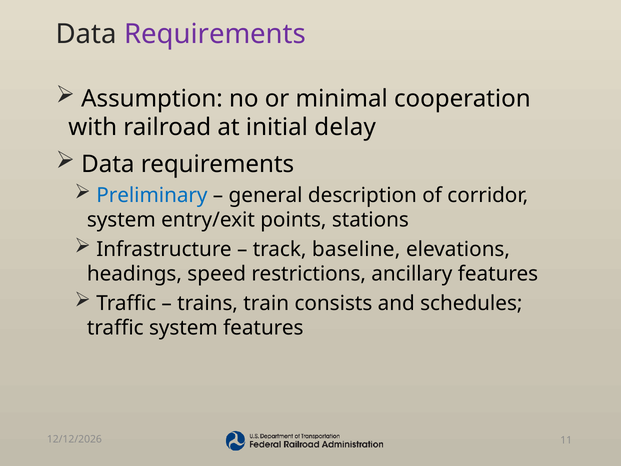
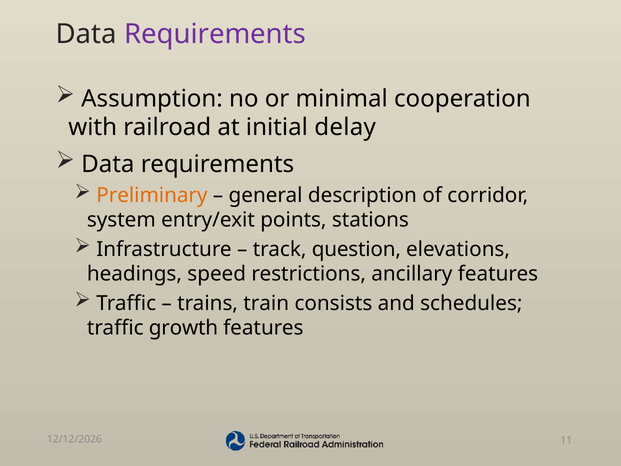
Preliminary colour: blue -> orange (152, 195)
baseline: baseline -> question (356, 249)
traffic system: system -> growth (184, 328)
